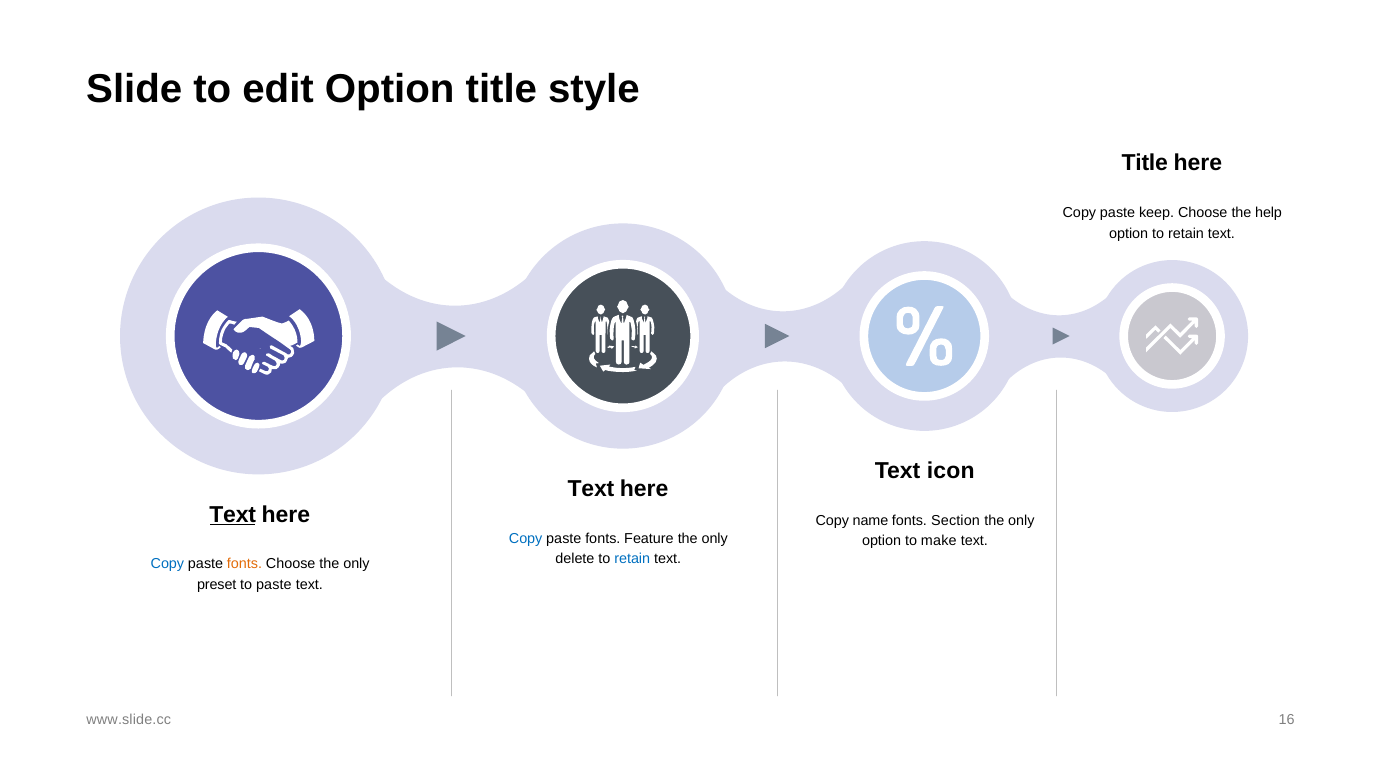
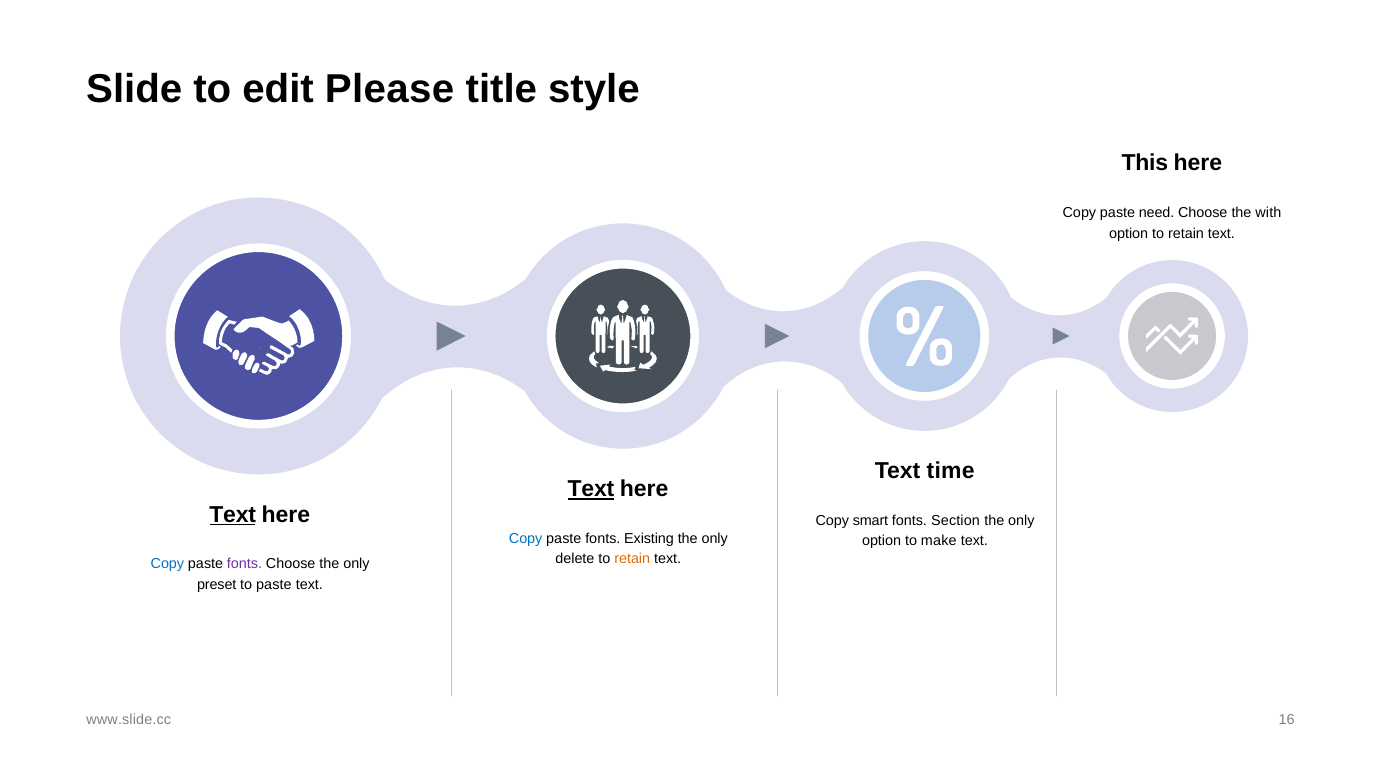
edit Option: Option -> Please (390, 89)
Title: Title -> This (1145, 163)
keep: keep -> need (1157, 213)
help: help -> with (1268, 213)
icon: icon -> time (951, 471)
Text underline: none -> present (591, 489)
name: name -> smart (870, 520)
Feature: Feature -> Existing (649, 538)
retain colour: blue -> orange (632, 559)
fonts colour: orange -> purple (245, 564)
